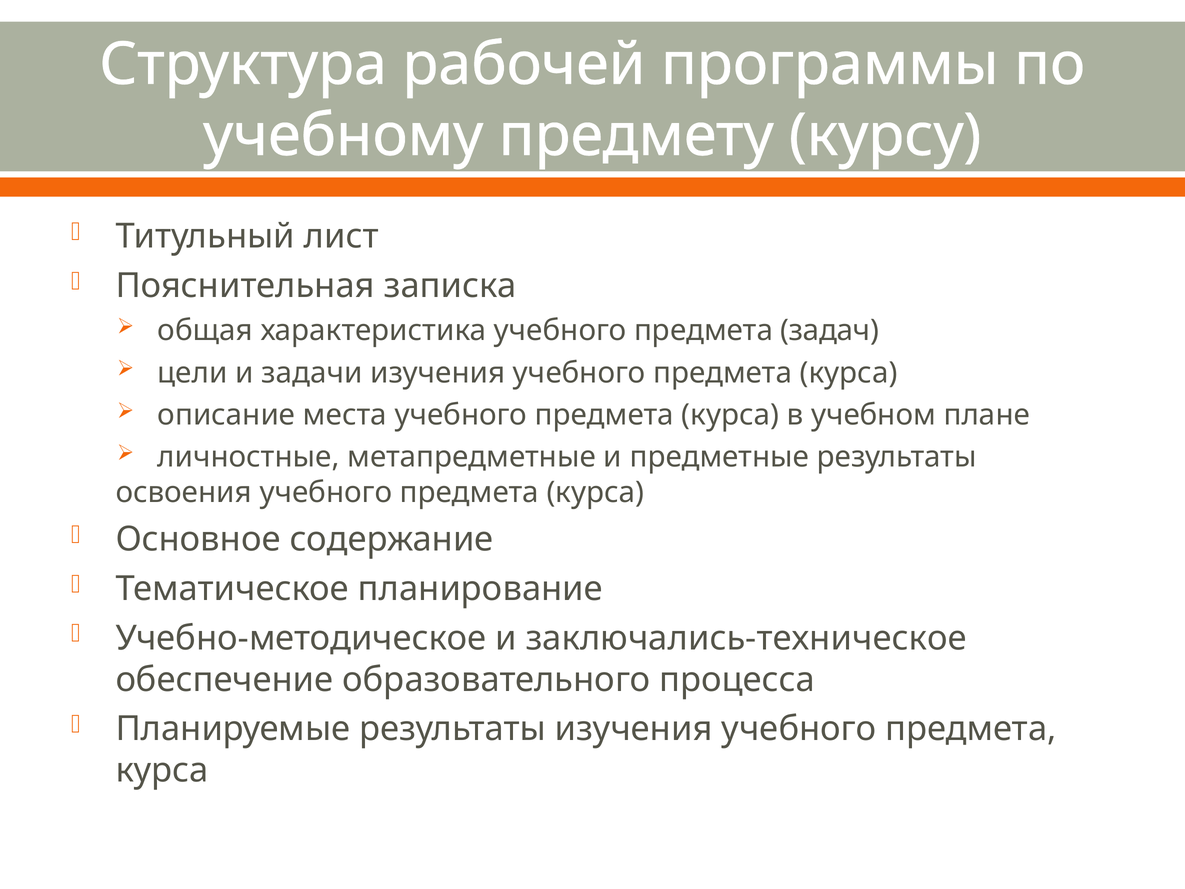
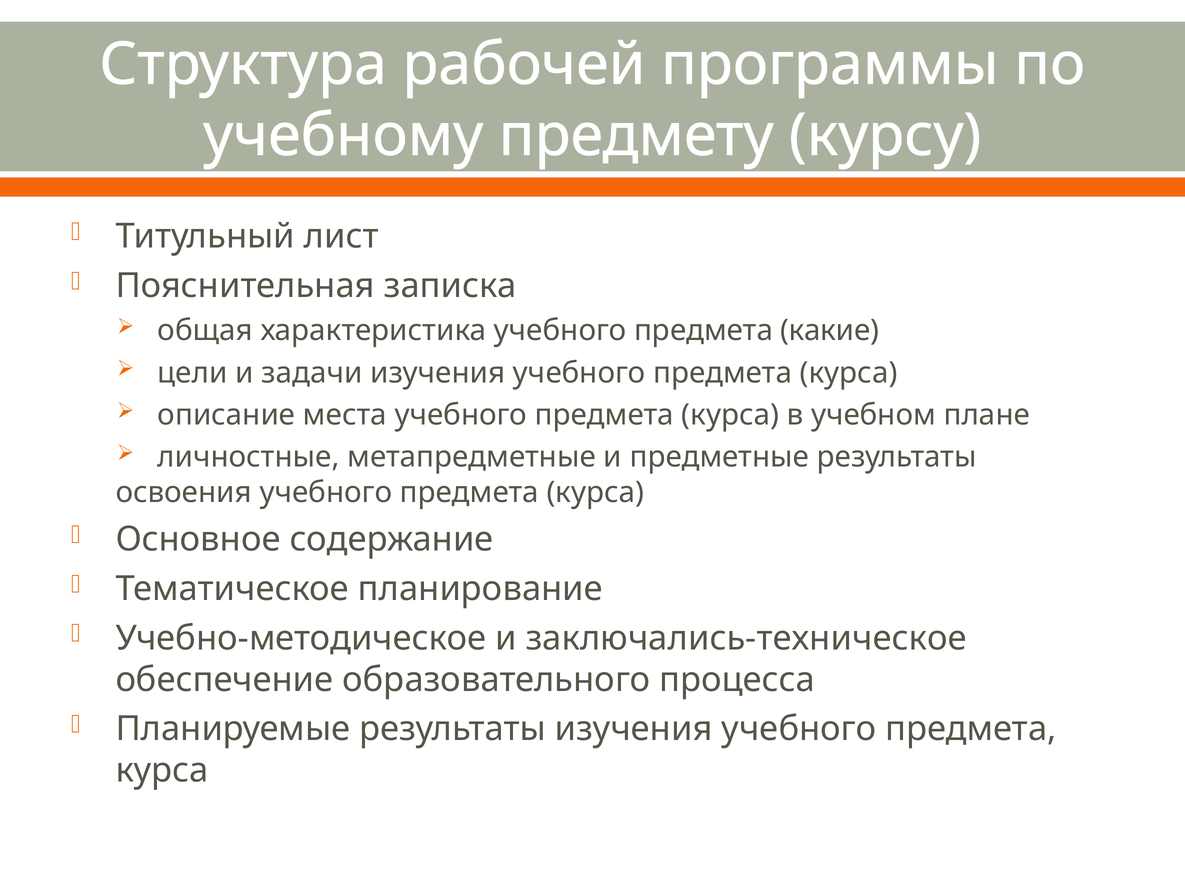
задач: задач -> какие (830, 331)
